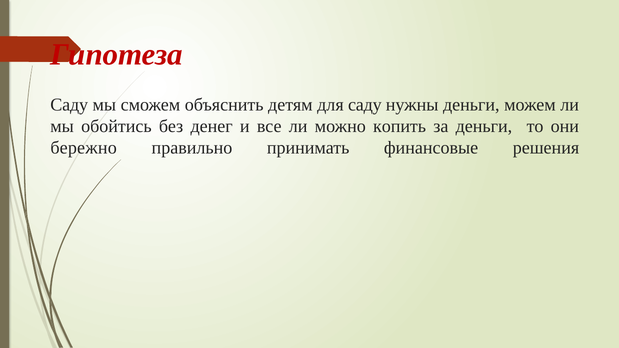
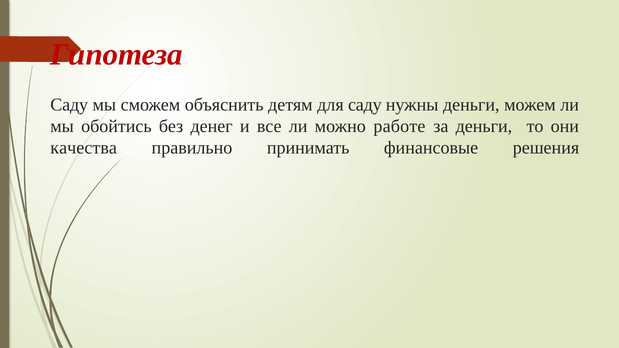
копить: копить -> работе (399, 126)
бережно: бережно -> качества (84, 148)
